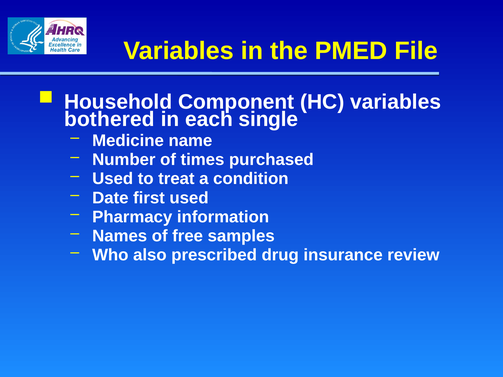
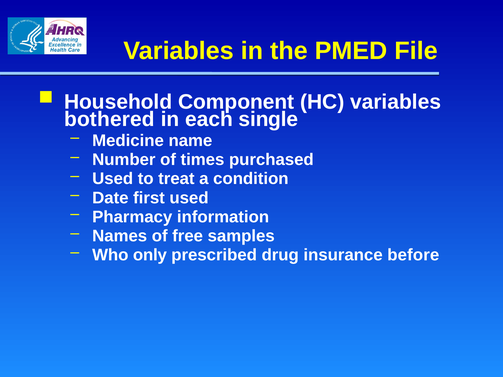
also: also -> only (150, 255)
review: review -> before (413, 255)
